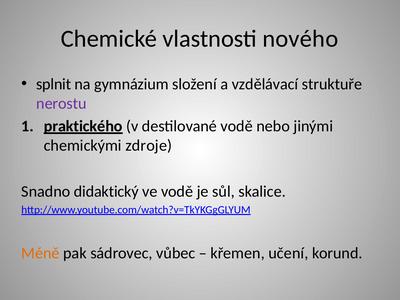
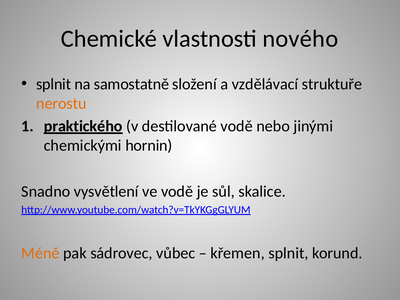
gymnázium: gymnázium -> samostatně (132, 84)
nerostu colour: purple -> orange (61, 103)
zdroje: zdroje -> hornin (149, 146)
didaktický: didaktický -> vysvětlení (106, 191)
křemen učení: učení -> splnit (288, 253)
